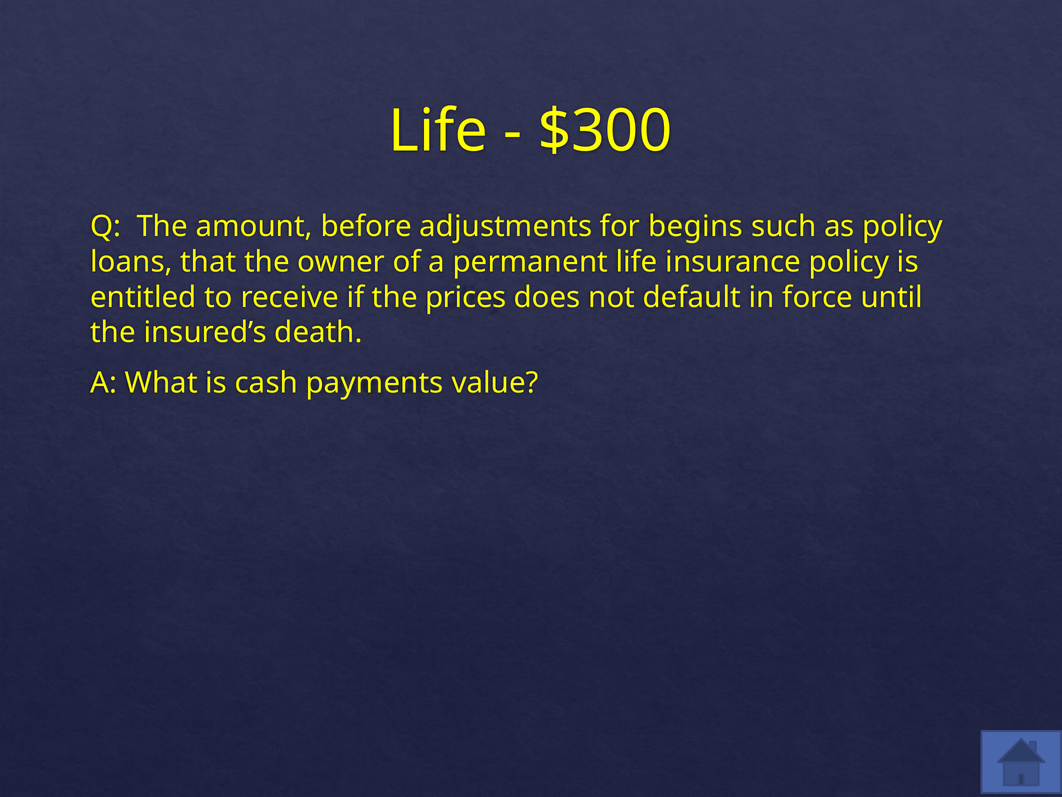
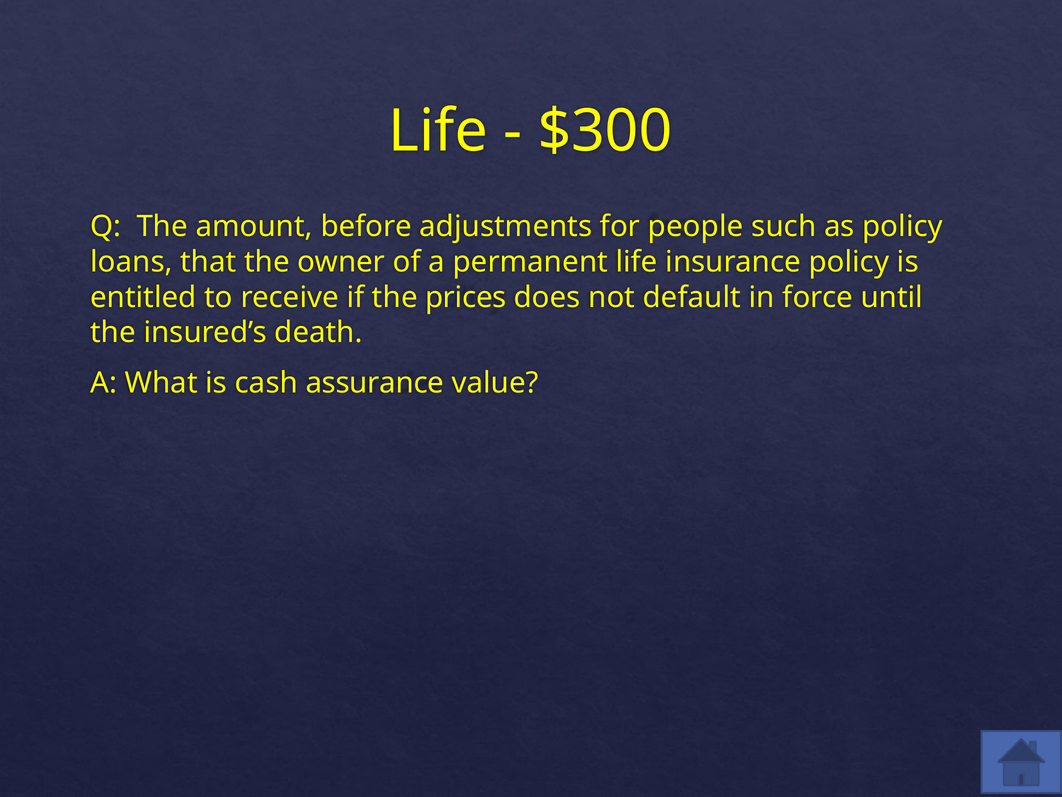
begins: begins -> people (696, 226)
payments: payments -> assurance (375, 383)
